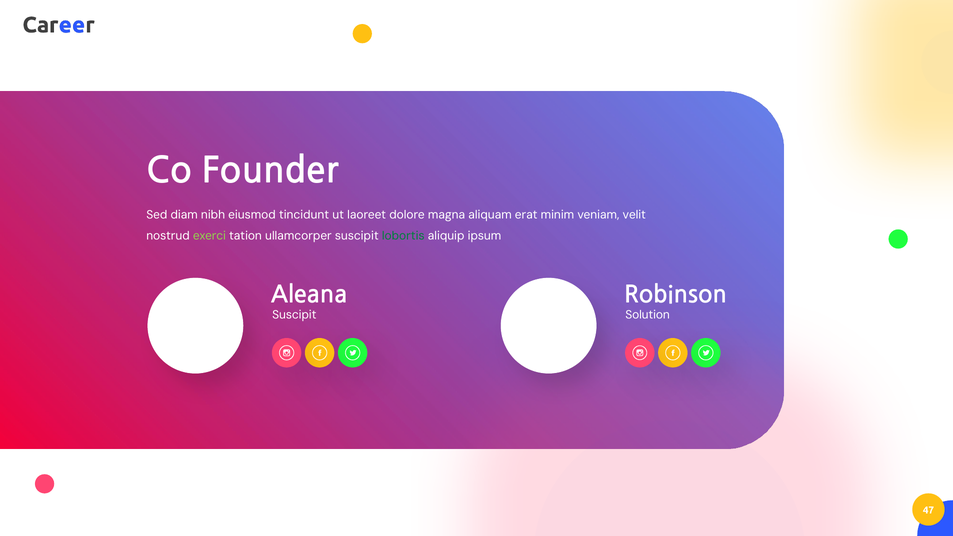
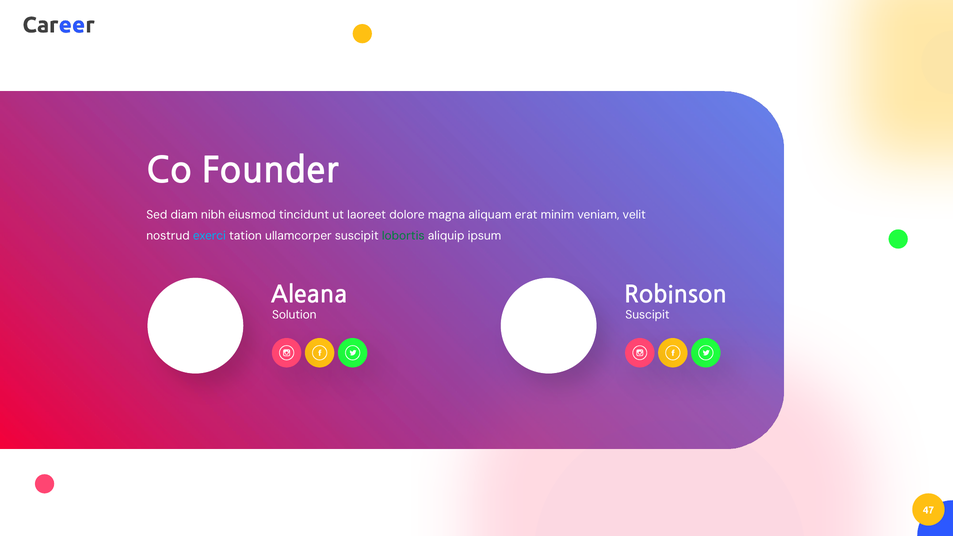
exerci colour: light green -> light blue (209, 236)
Suscipit: Suscipit -> Solution (294, 315)
Solution: Solution -> Suscipit (648, 315)
